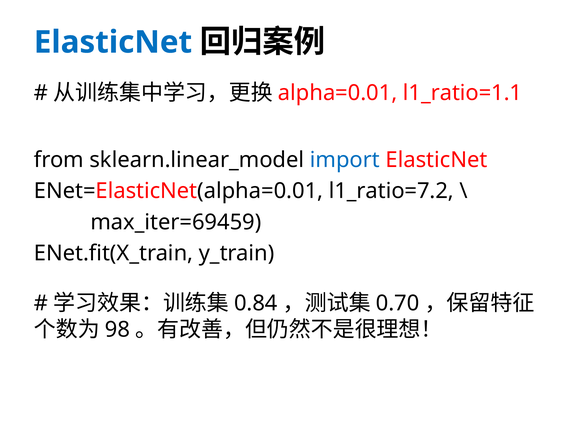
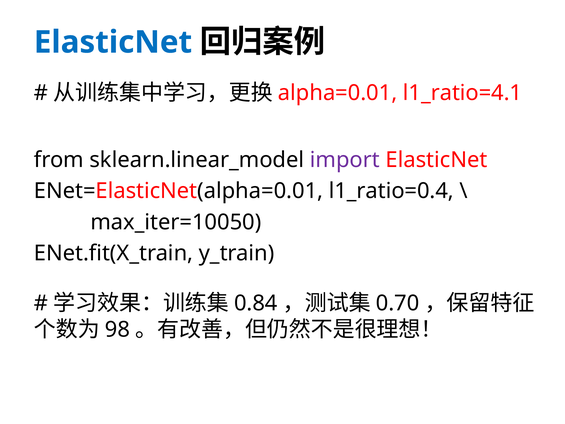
l1_ratio=1.1: l1_ratio=1.1 -> l1_ratio=4.1 (463, 93)
import colour: blue -> purple (345, 160)
l1_ratio=7.2: l1_ratio=7.2 -> l1_ratio=0.4 (391, 191)
max_iter=69459: max_iter=69459 -> max_iter=10050 (176, 222)
